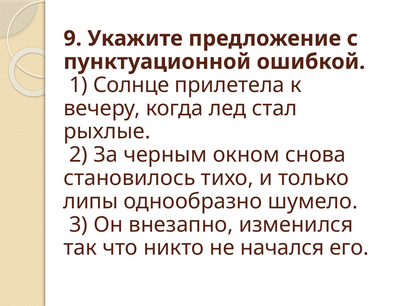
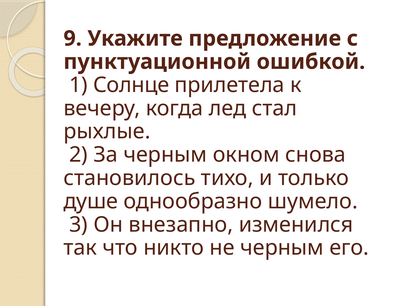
липы: липы -> душе (91, 201)
не начался: начался -> черным (282, 248)
